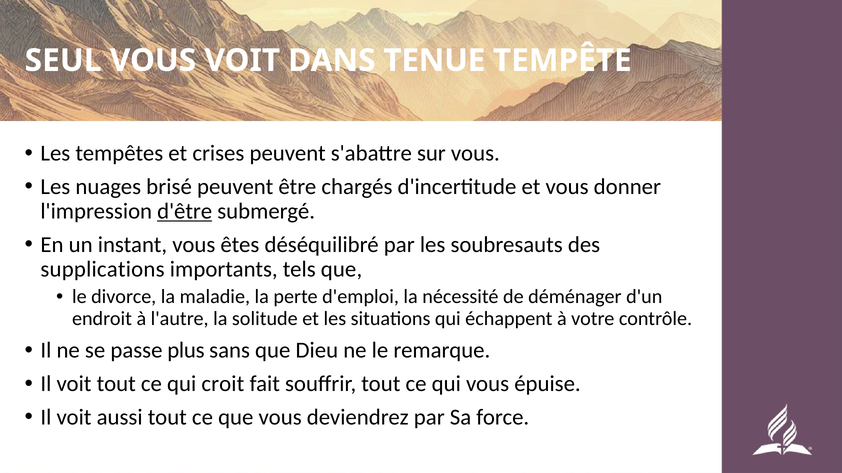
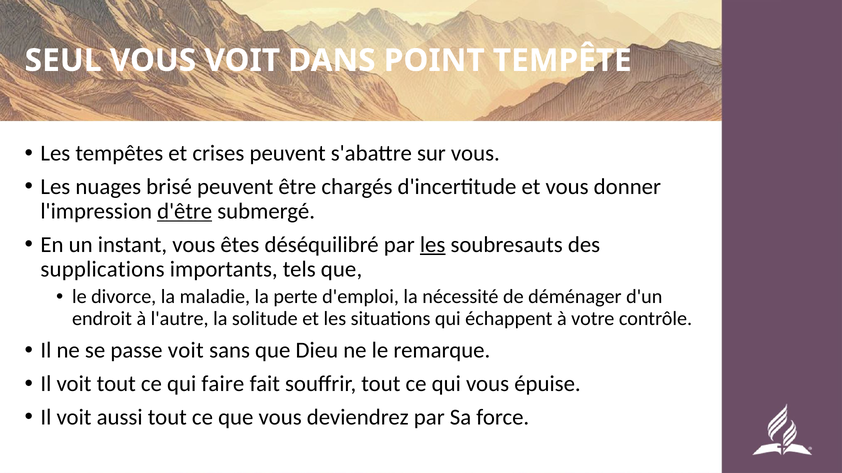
TENUE: TENUE -> POINT (434, 61)
les underline: none -> present (433, 245)
passe plus: plus -> voit (186, 351)
croit: croit -> faire (223, 384)
